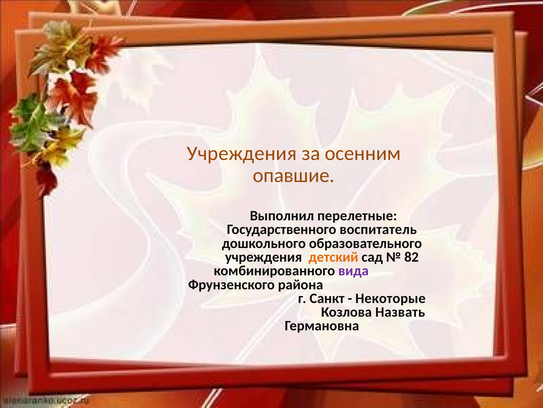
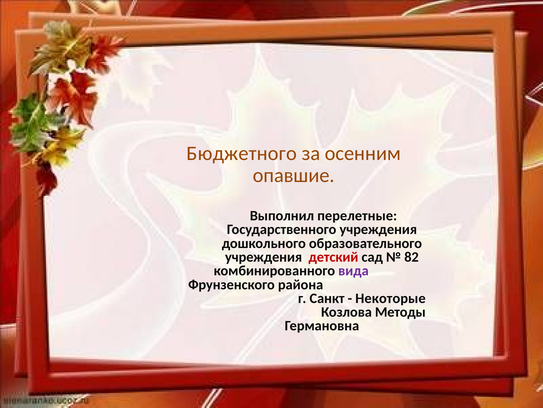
Учреждения: Учреждения -> Бюджетного (242, 153)
Государственного воспитатель: воспитатель -> учреждения (378, 229)
детский colour: orange -> red (333, 257)
Назвать: Назвать -> Методы (400, 312)
